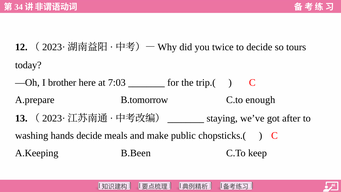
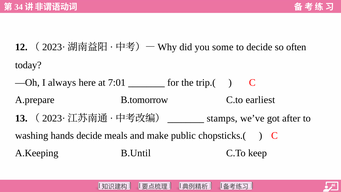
twice: twice -> some (223, 47)
tours: tours -> often (296, 47)
brother: brother -> always (62, 83)
7:03: 7:03 -> 7:01 (117, 83)
enough: enough -> earliest (260, 100)
staying: staying -> stamps (222, 118)
B.Been: B.Been -> B.Until (136, 153)
